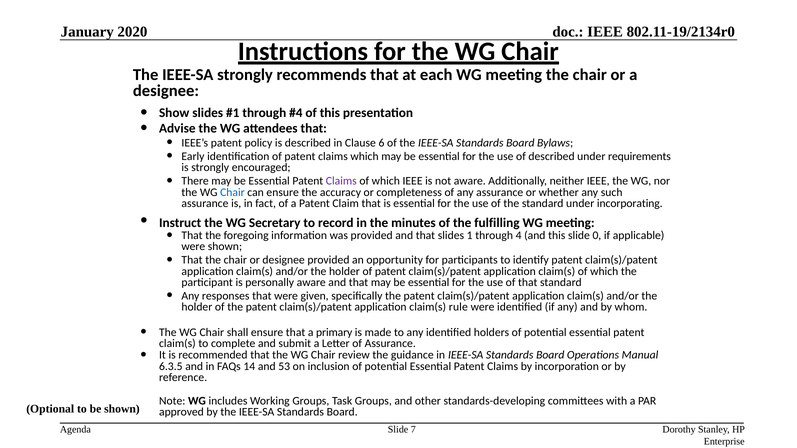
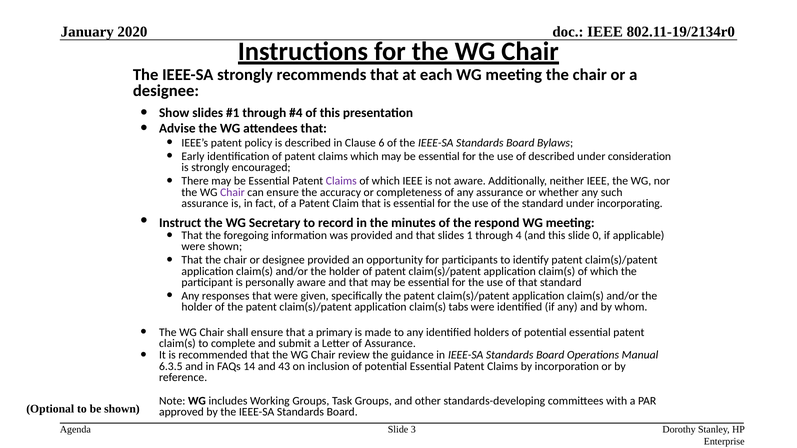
requirements: requirements -> consideration (639, 156)
Chair colour: blue -> purple (232, 192)
fulfilling: fulfilling -> respond (497, 223)
rule: rule -> tabs (458, 307)
53: 53 -> 43 (284, 367)
7: 7 -> 3 (413, 430)
